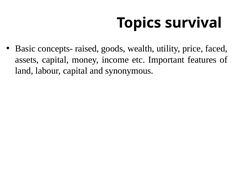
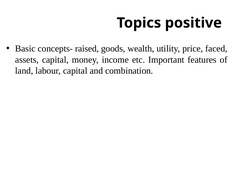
survival: survival -> positive (193, 23)
synonymous: synonymous -> combination (129, 71)
